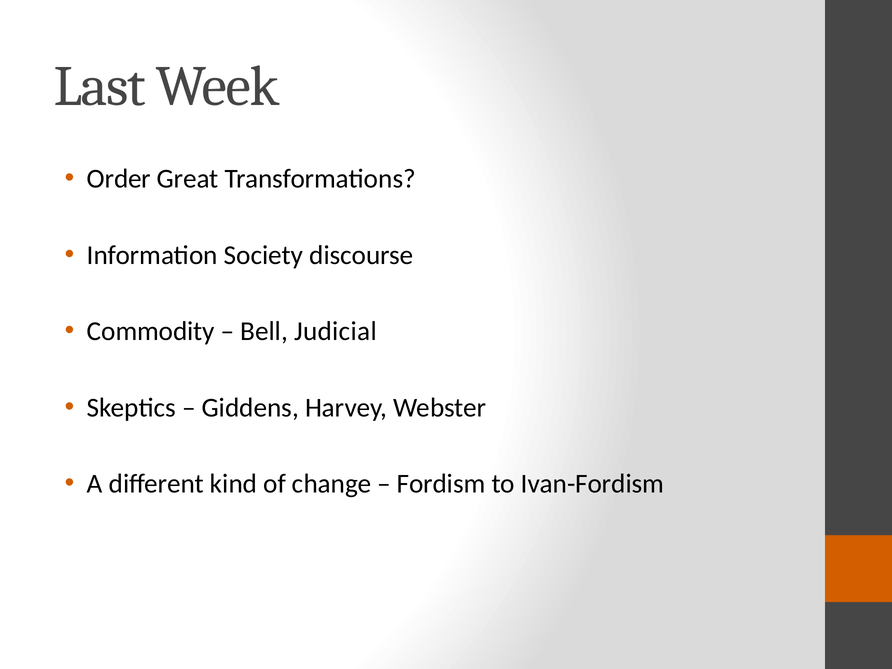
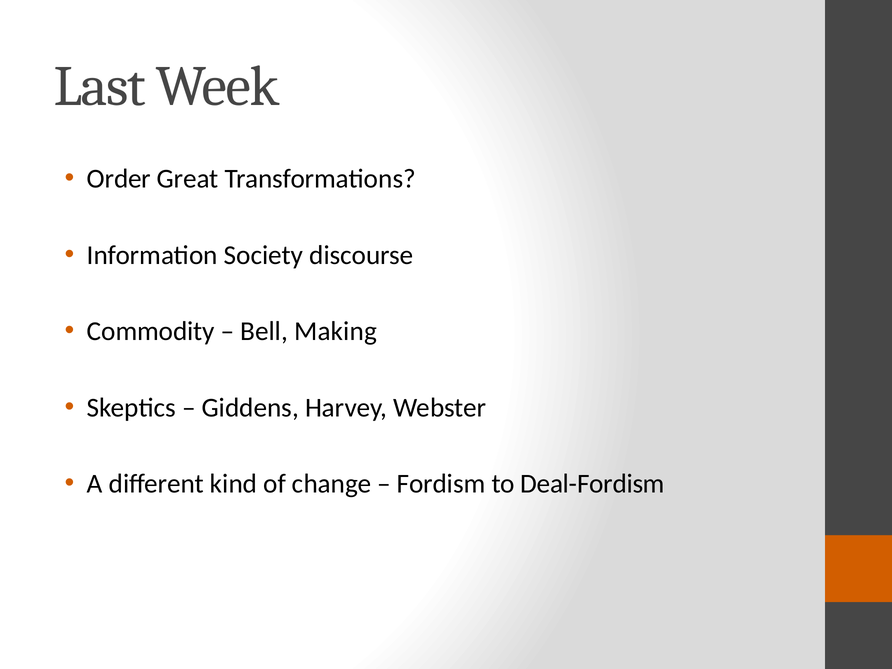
Judicial: Judicial -> Making (336, 331)
Ivan-Fordism: Ivan-Fordism -> Deal-Fordism (593, 484)
